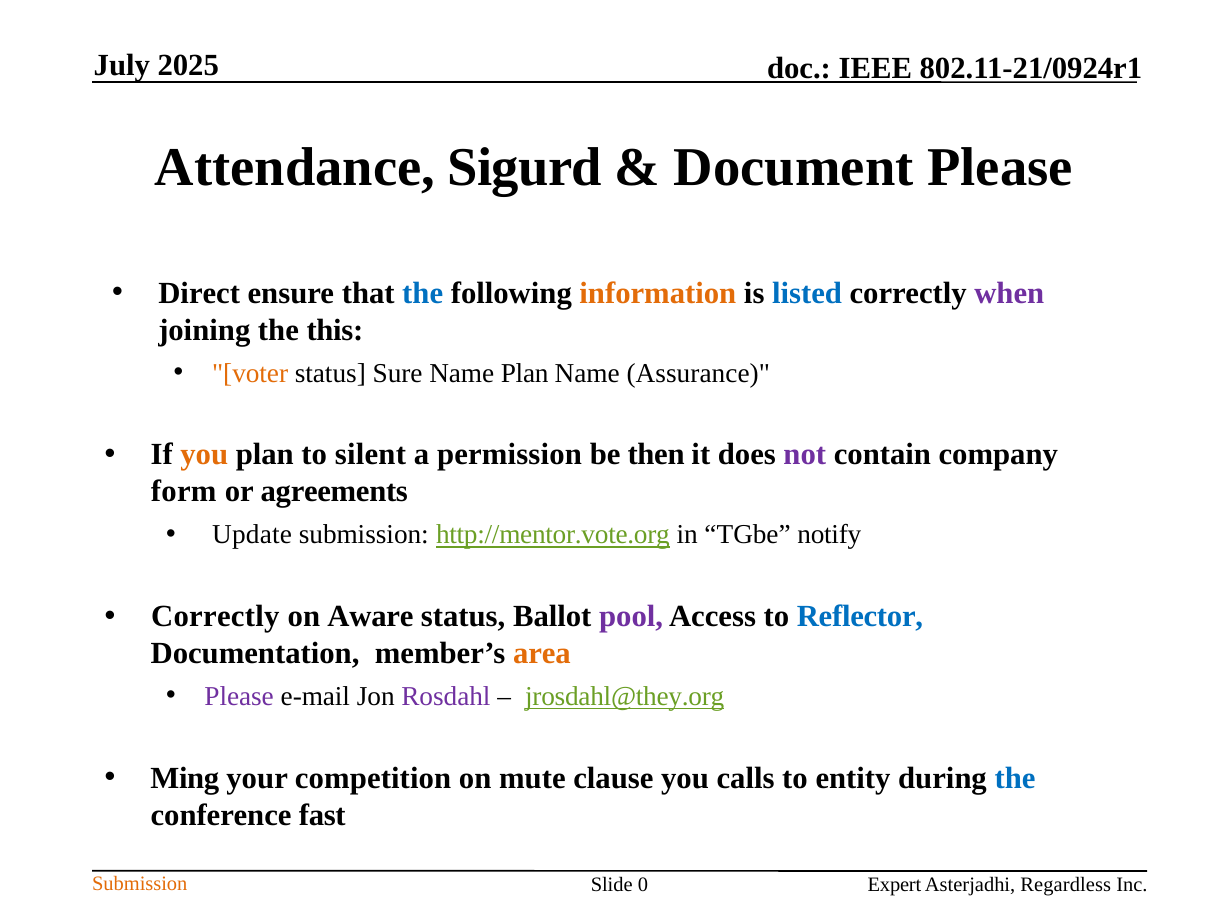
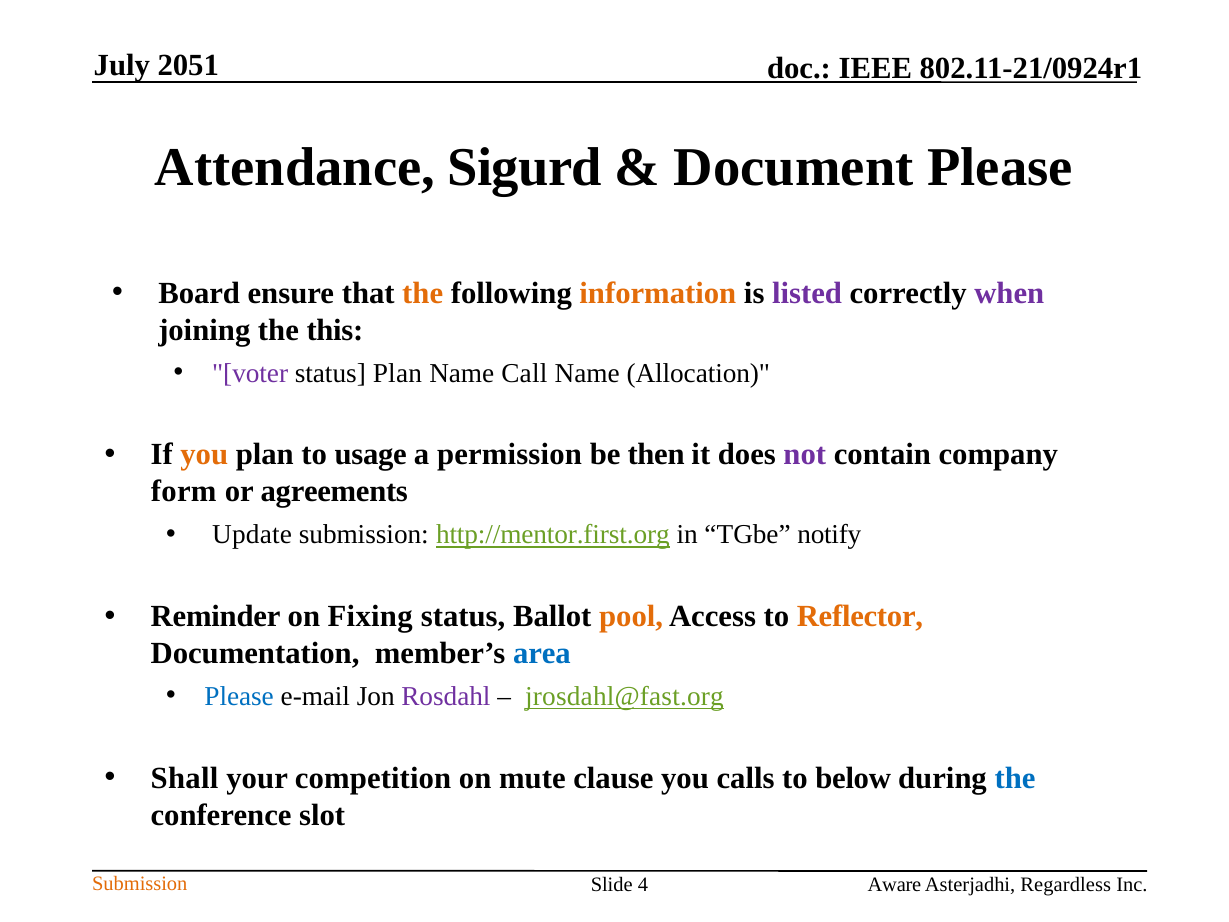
2025: 2025 -> 2051 (188, 65)
Direct: Direct -> Board (199, 293)
the colour: blue -> orange (423, 293)
listed colour: blue -> purple (807, 293)
voter colour: orange -> purple (250, 373)
status Sure: Sure -> Plan (397, 373)
Name Plan: Plan -> Call (524, 373)
Assurance: Assurance -> Allocation (698, 373)
silent: silent -> usage (371, 455)
http://mentor.vote.org: http://mentor.vote.org -> http://mentor.first.org (553, 535)
Correctly: Correctly -> Reminder (216, 616)
Aware: Aware -> Fixing (370, 616)
pool colour: purple -> orange (631, 616)
Reflector colour: blue -> orange (860, 616)
area colour: orange -> blue (542, 653)
Please colour: purple -> blue (239, 696)
jrosdahl@they.org: jrosdahl@they.org -> jrosdahl@fast.org (625, 696)
Ming: Ming -> Shall (185, 778)
entity: entity -> below (853, 778)
fast: fast -> slot (322, 815)
0: 0 -> 4 (643, 884)
Expert: Expert -> Aware (894, 884)
